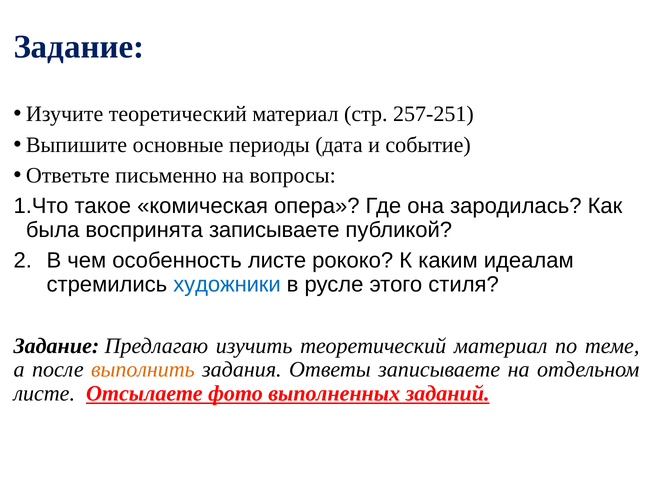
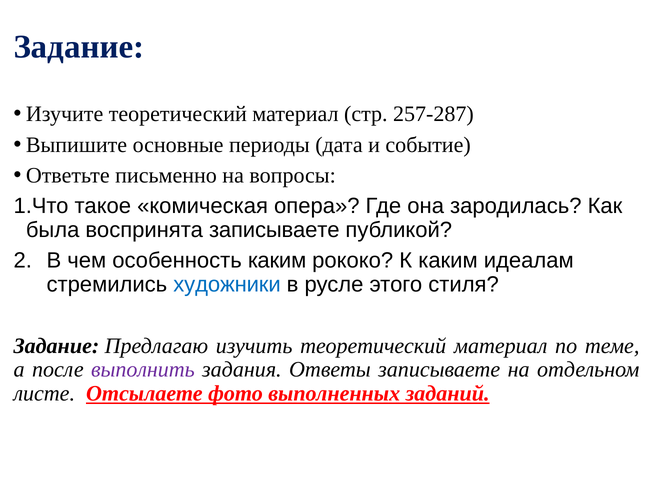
257-251: 257-251 -> 257-287 (433, 114)
особенность листе: листе -> каким (277, 261)
выполнить colour: orange -> purple (143, 369)
